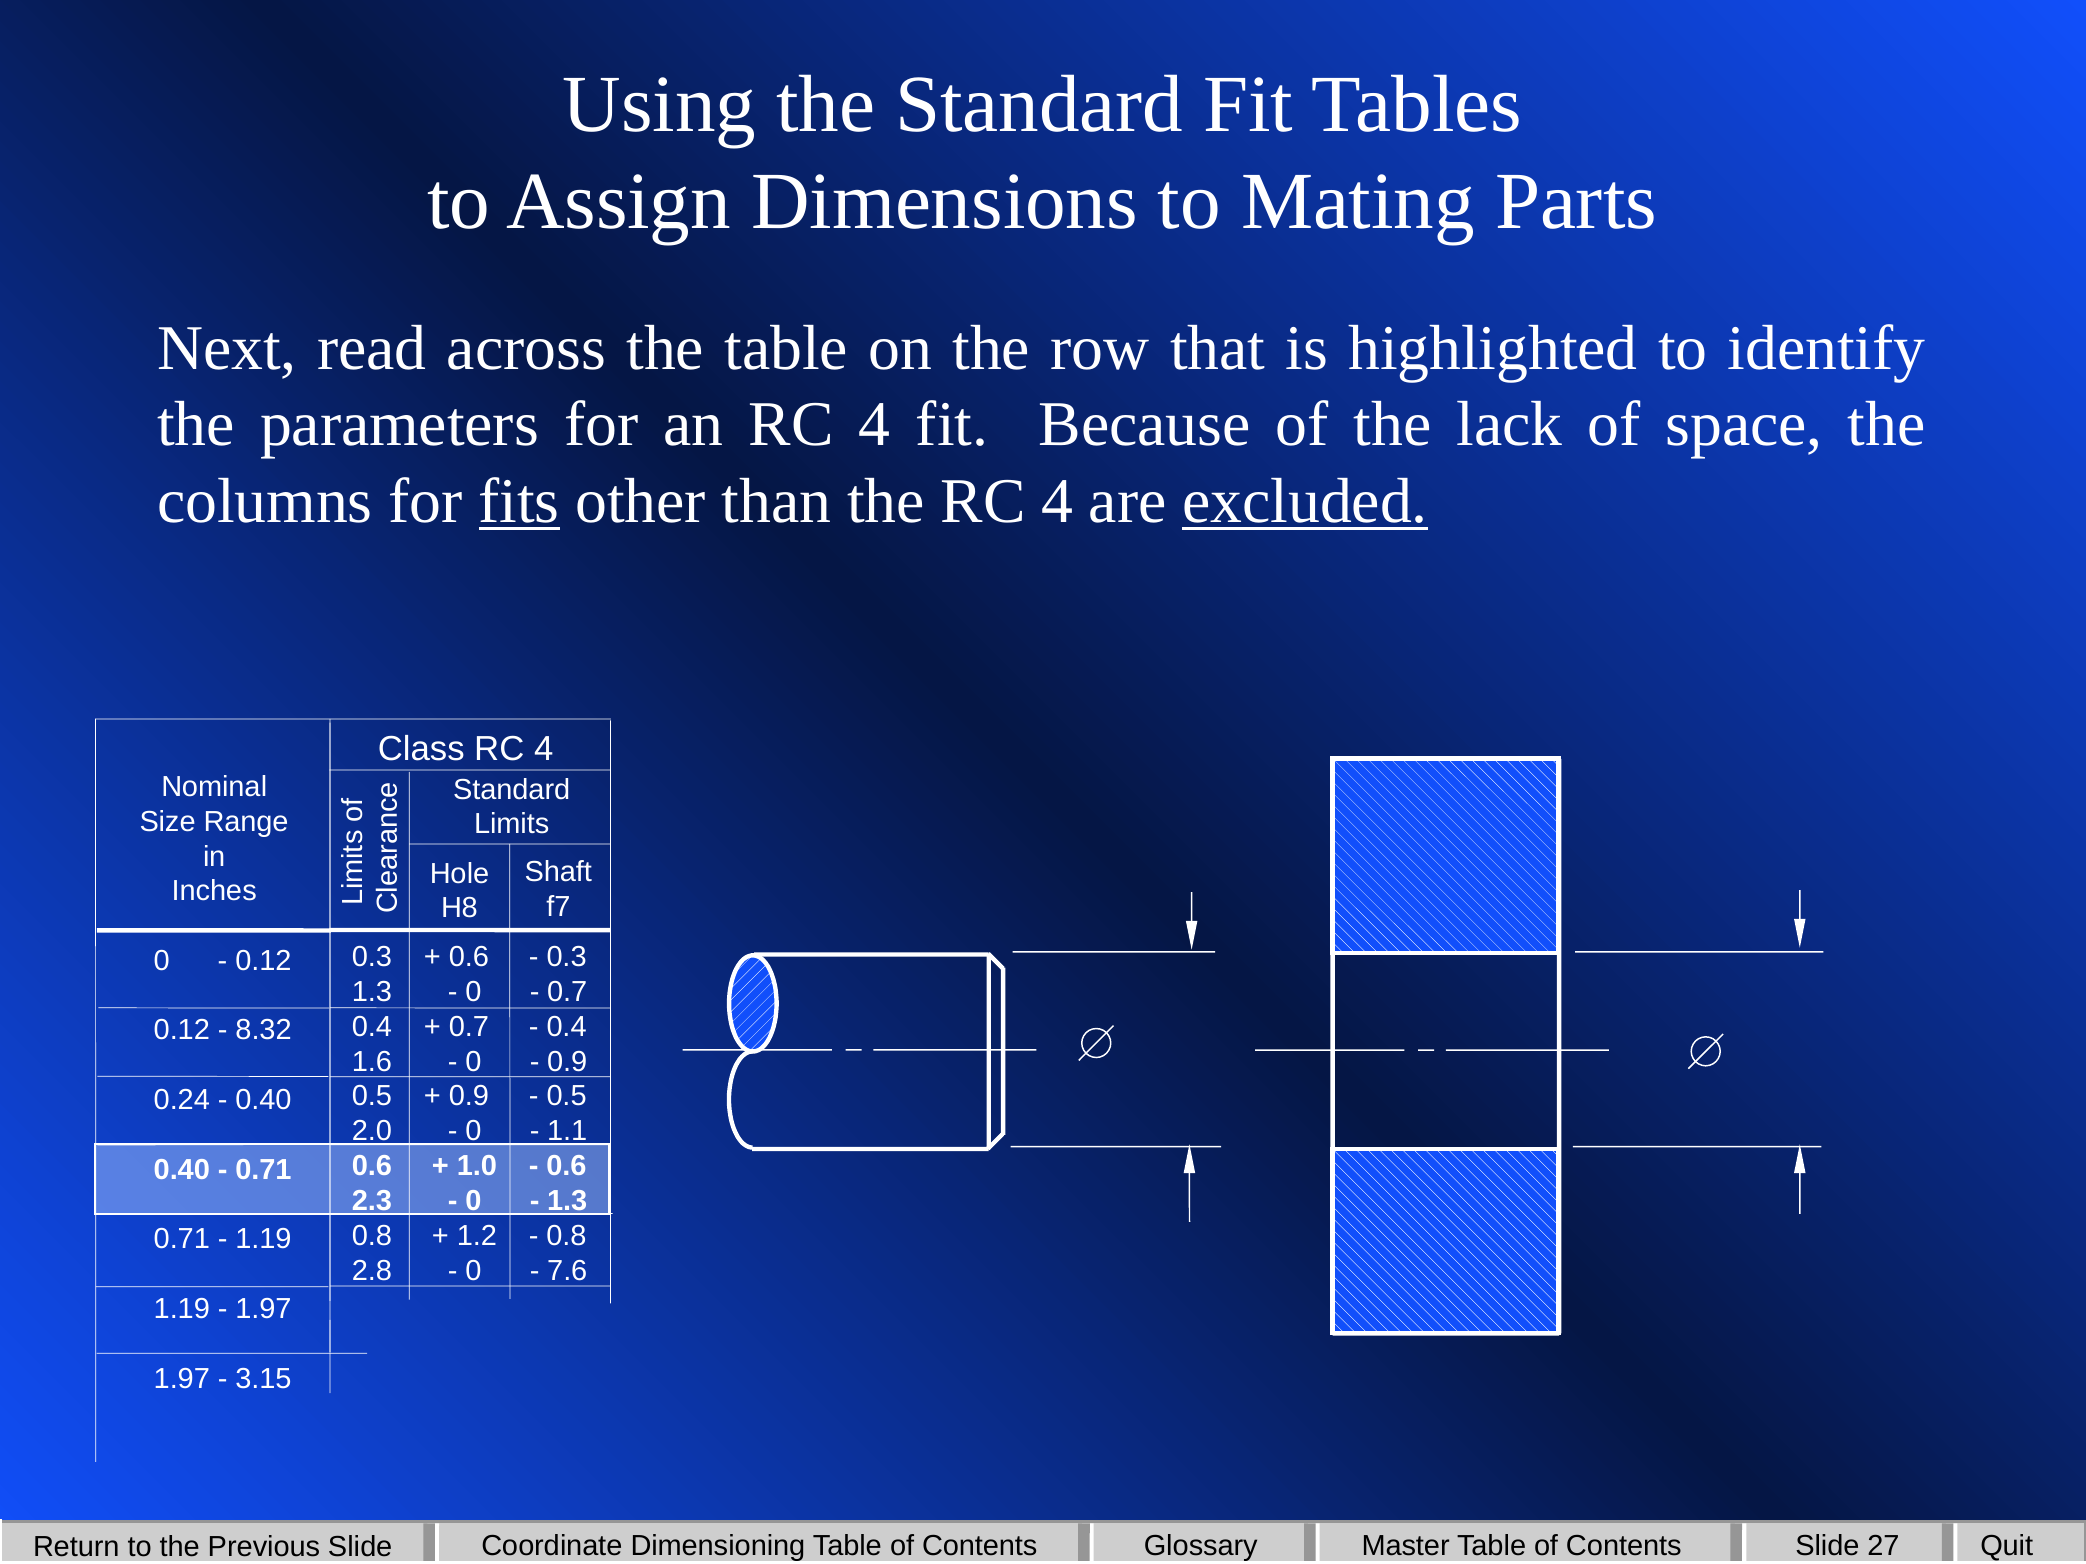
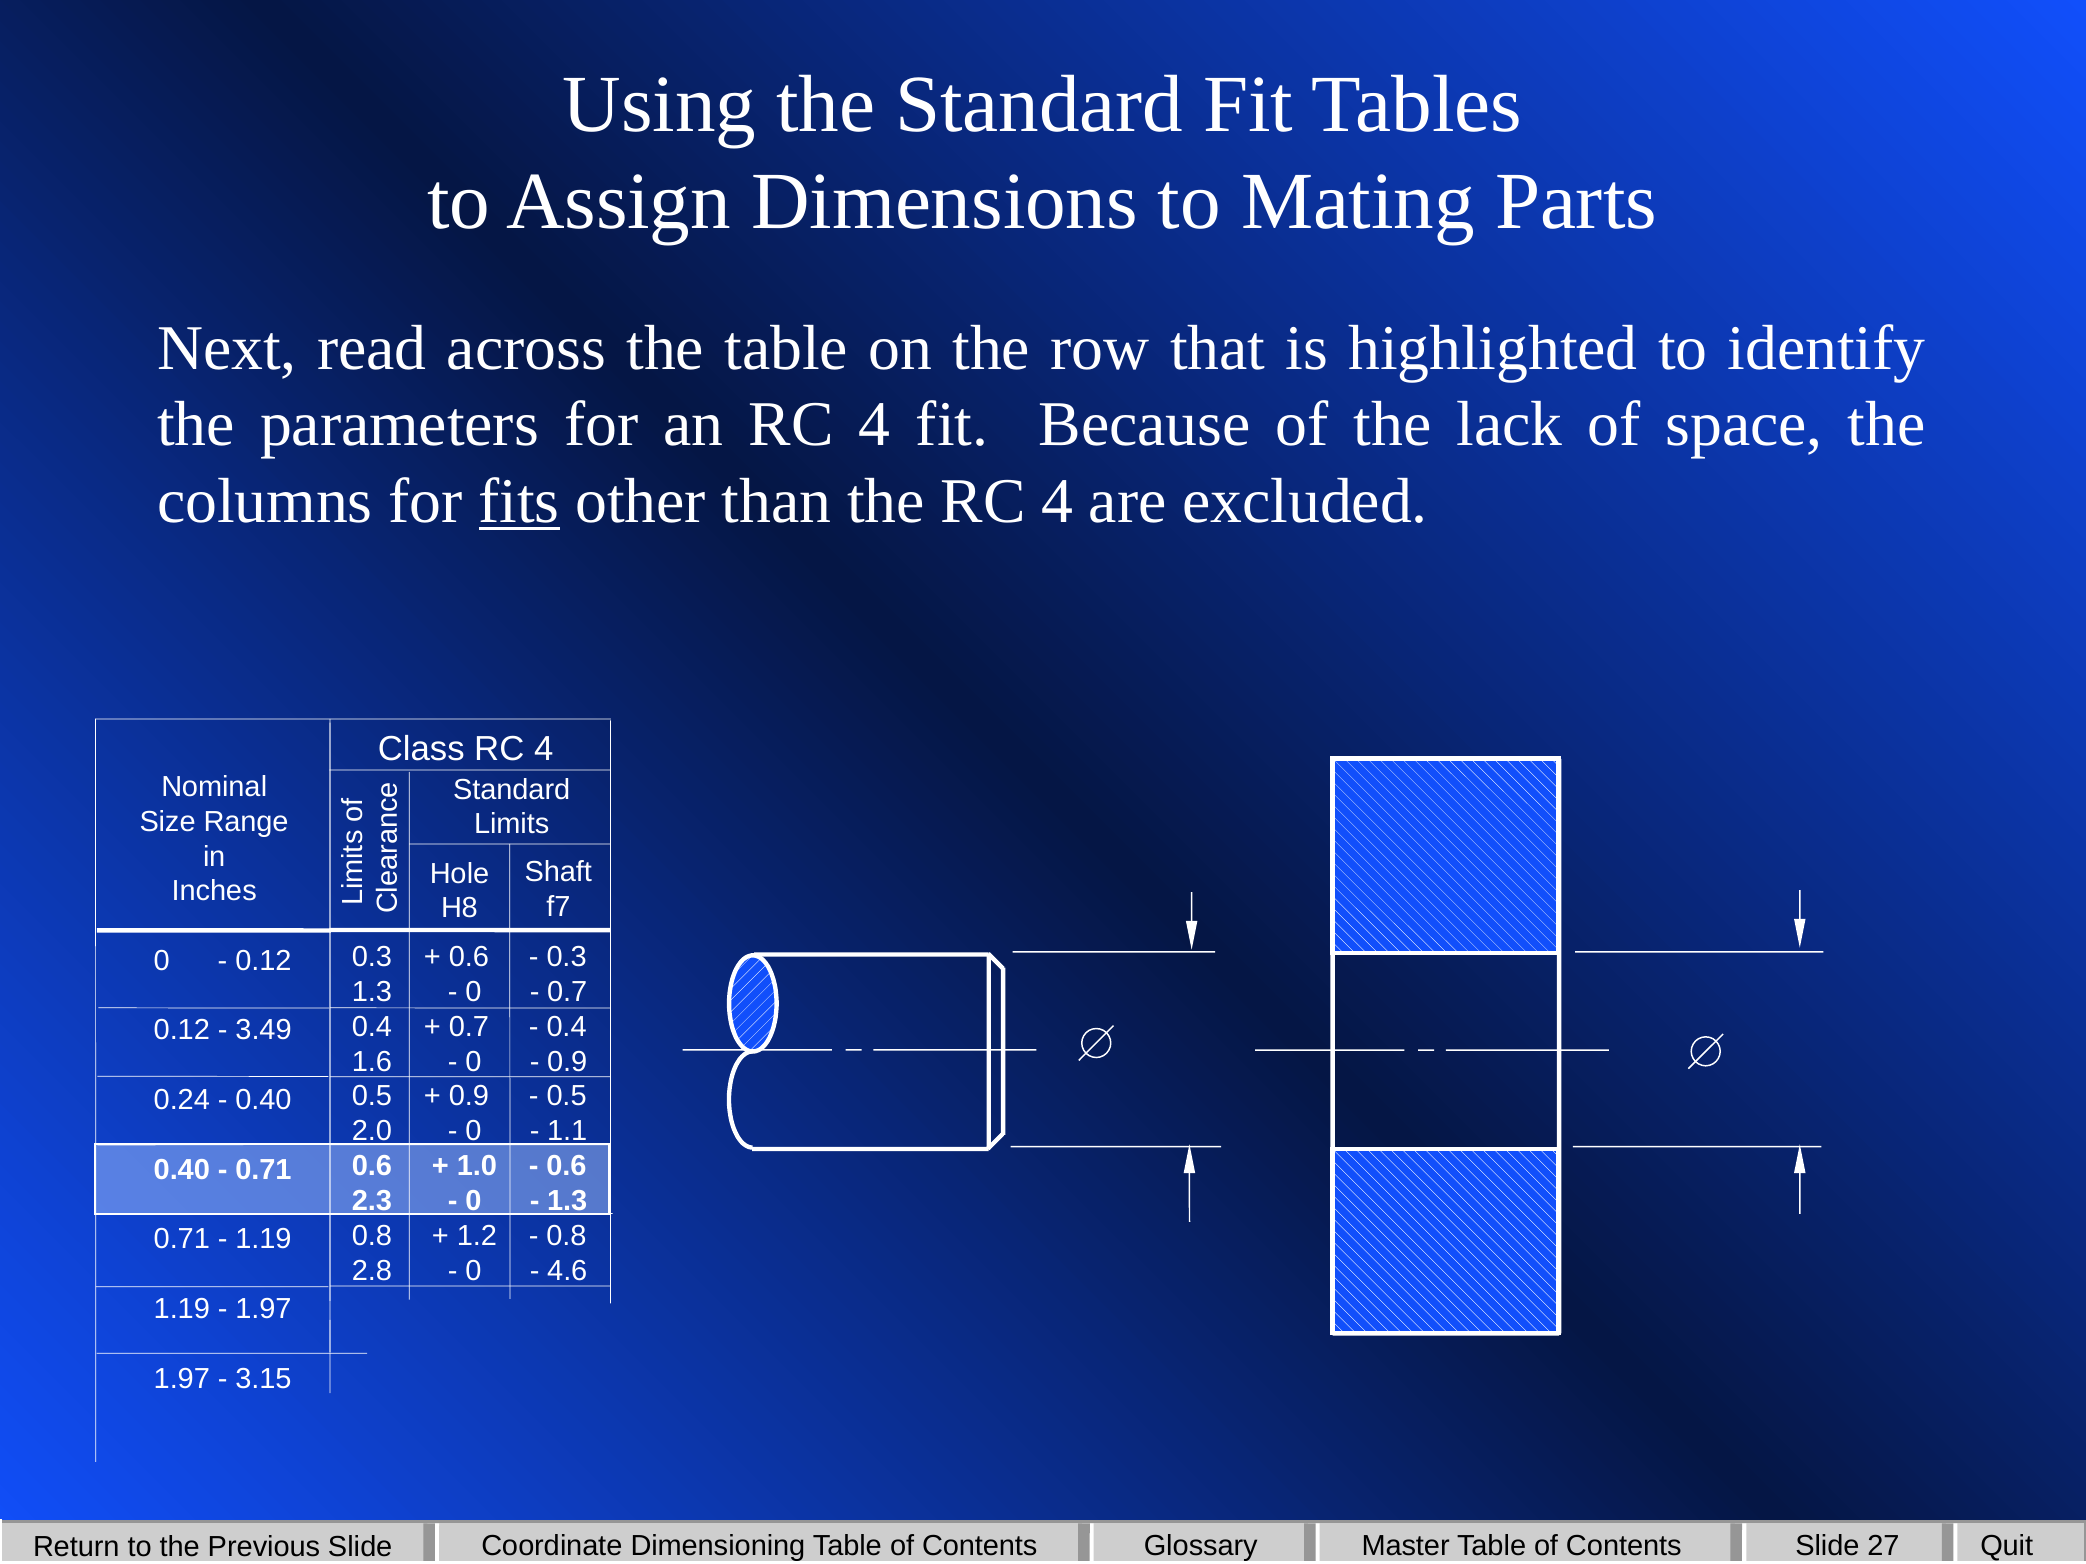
excluded underline: present -> none (1305, 501)
8.32: 8.32 -> 3.49 (264, 1031)
7.6: 7.6 -> 4.6 (567, 1271)
